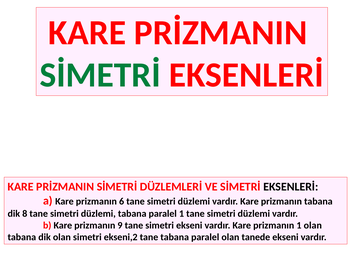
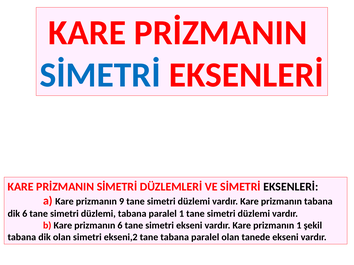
SİMETRİ colour: green -> blue (100, 75)
6: 6 -> 9 (122, 202)
dik 8: 8 -> 6 (25, 214)
prizmanın 9: 9 -> 6 (120, 226)
1 olan: olan -> şekil (313, 226)
